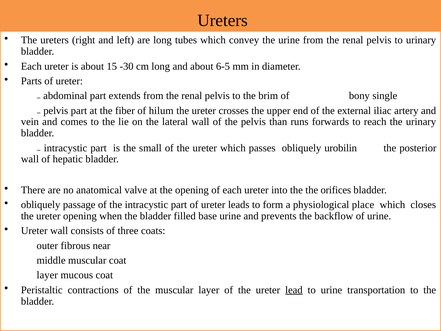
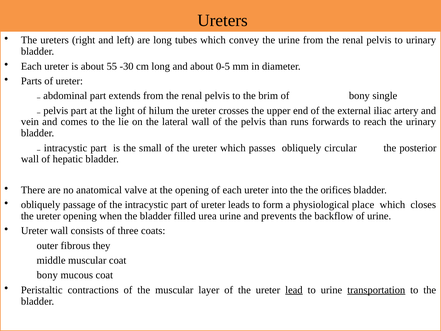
15: 15 -> 55 (112, 66)
6-5: 6-5 -> 0-5 (223, 66)
fiber: fiber -> light (125, 111)
urobilin: urobilin -> circular (341, 148)
base: base -> urea (208, 216)
near: near -> they (102, 245)
layer: layer -> bony (47, 275)
transportation underline: none -> present (376, 290)
